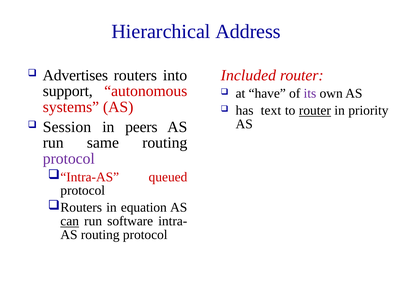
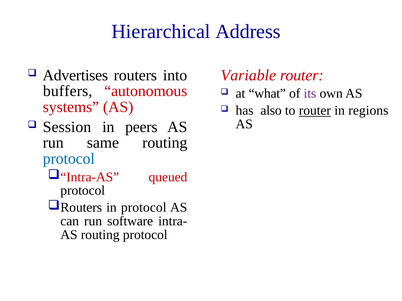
Included: Included -> Variable (248, 76)
support: support -> buffers (68, 91)
have: have -> what (267, 94)
text: text -> also (271, 111)
priority: priority -> regions (368, 111)
protocol colour: purple -> blue (69, 159)
in equation: equation -> protocol (144, 208)
can underline: present -> none (70, 222)
